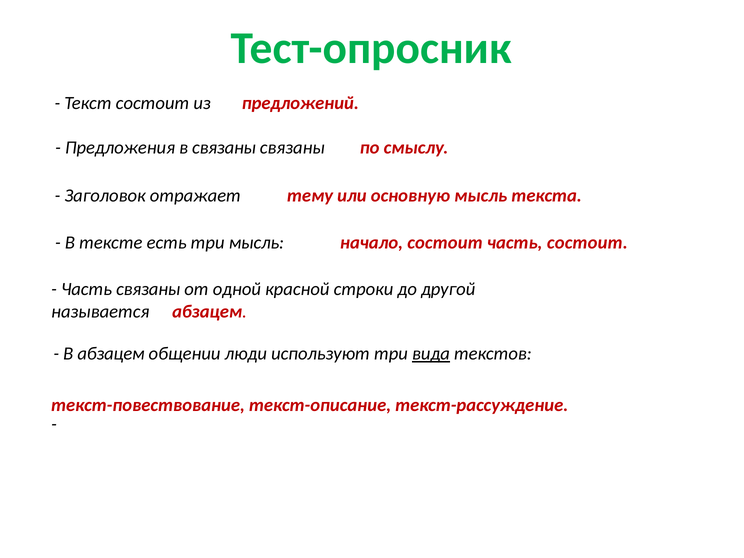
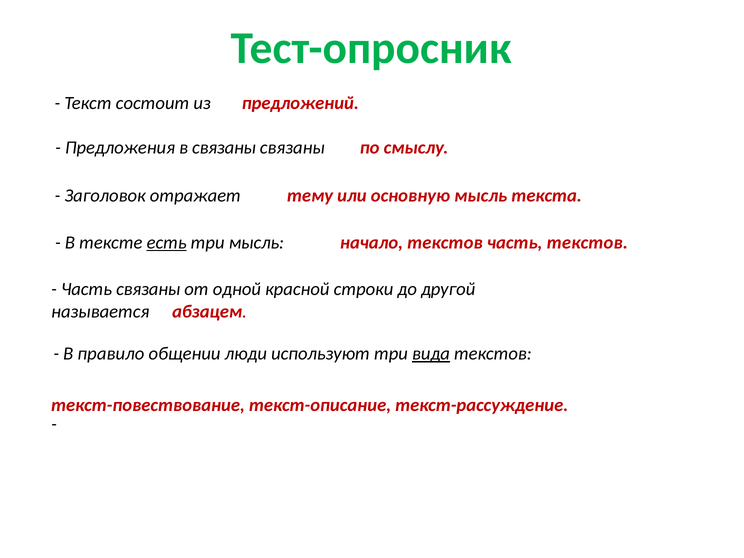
есть underline: none -> present (167, 242)
начало состоит: состоит -> текстов (445, 242)
часть состоит: состоит -> текстов (587, 242)
В абзацем: абзацем -> правило (111, 354)
